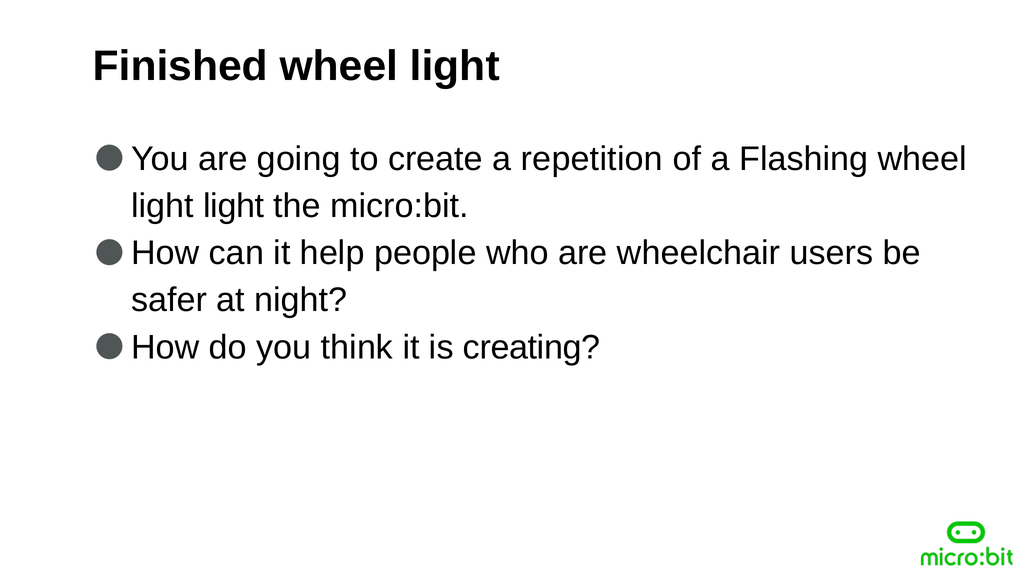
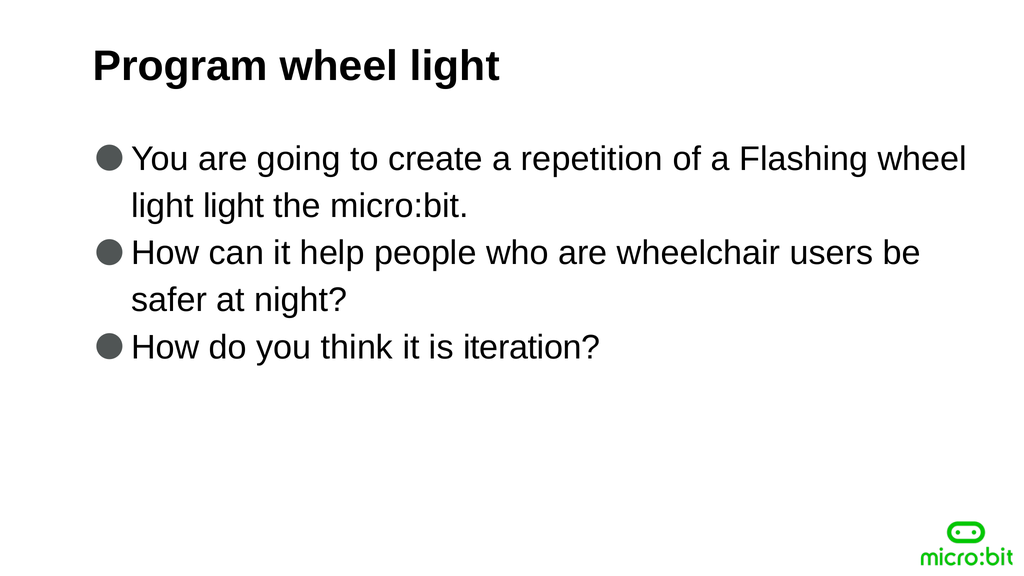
Finished: Finished -> Program (180, 66)
creating: creating -> iteration (532, 347)
